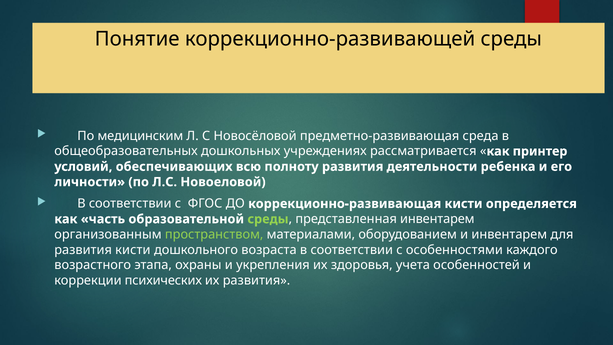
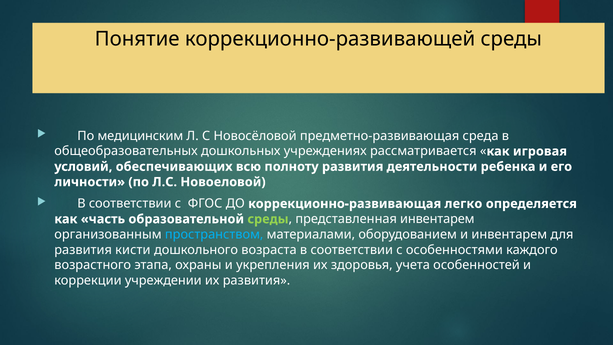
принтер: принтер -> игровая (540, 151)
коррекционно-развивающая кисти: кисти -> легко (463, 204)
пространством colour: light green -> light blue (214, 234)
психических: психических -> учреждении (163, 280)
